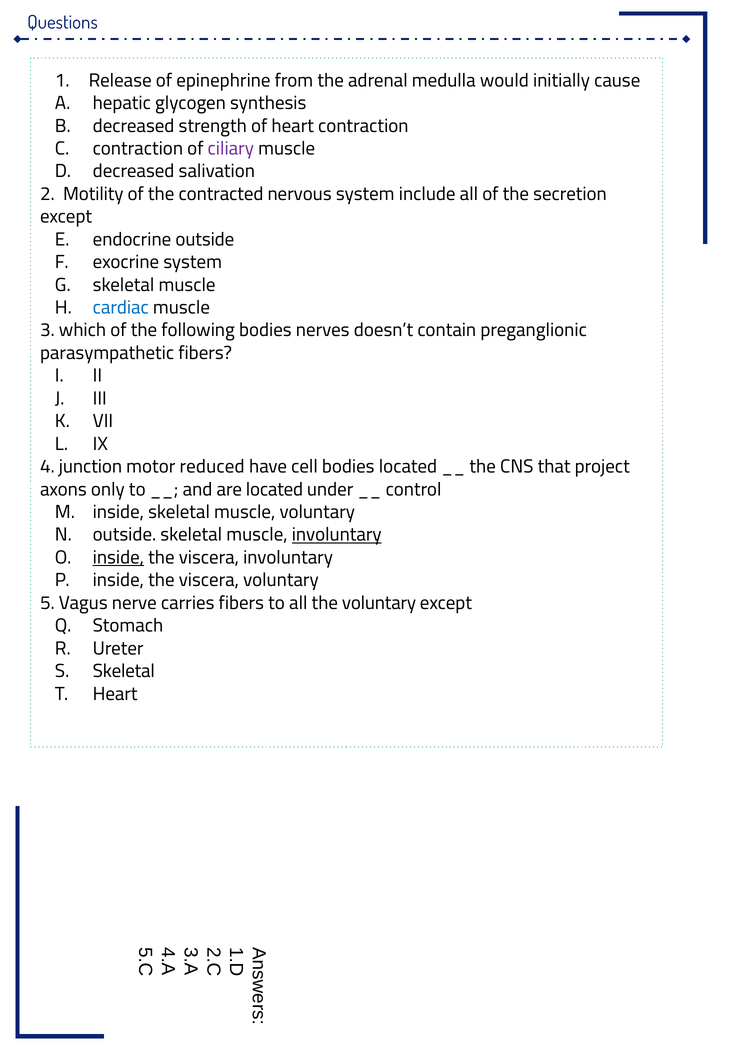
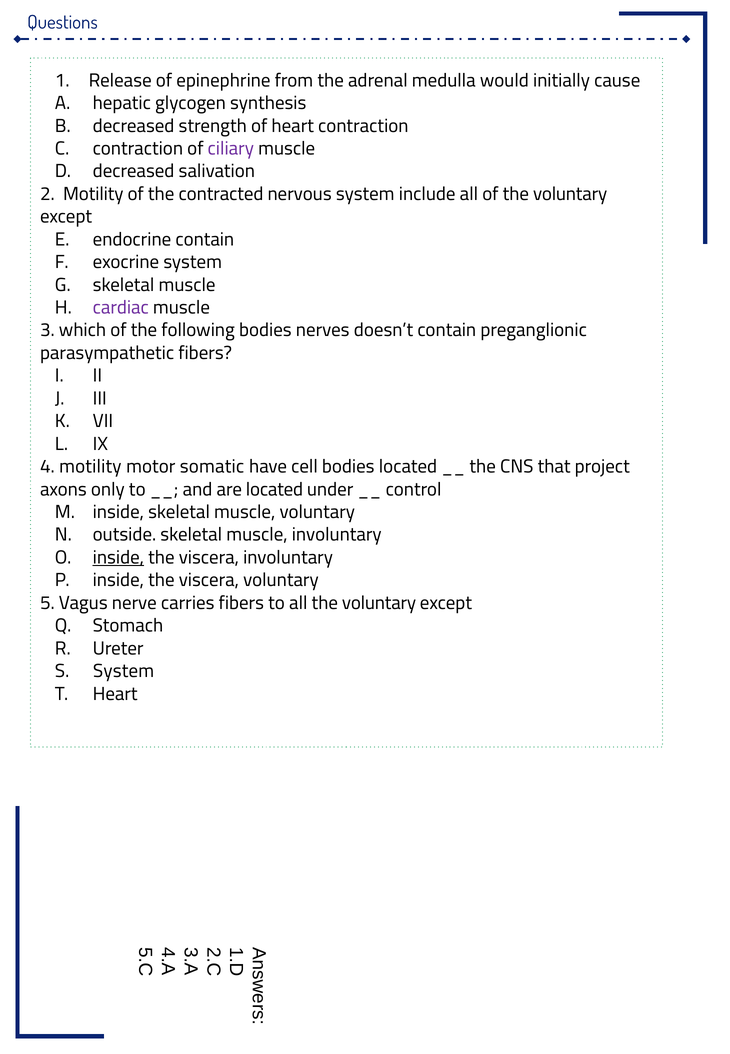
of the secretion: secretion -> voluntary (570, 194)
endocrine outside: outside -> contain (205, 239)
cardiac colour: blue -> purple (121, 308)
4 junction: junction -> motility (90, 467)
reduced: reduced -> somatic (212, 467)
involuntary underline: present -> none (337, 535)
Skeletal: Skeletal -> System (124, 671)
